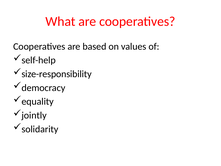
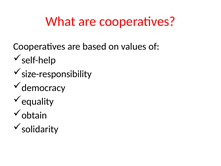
jointly: jointly -> obtain (34, 115)
